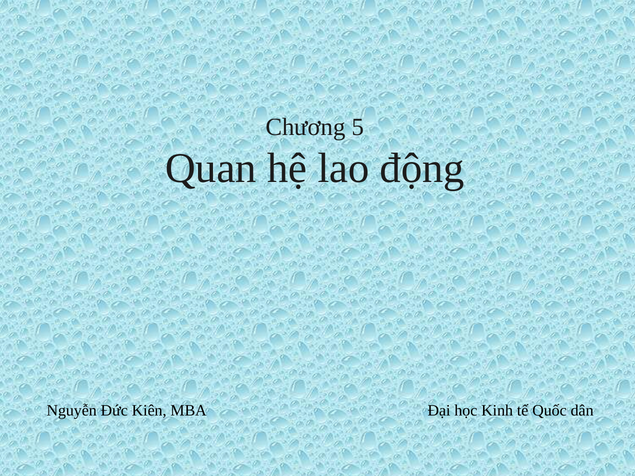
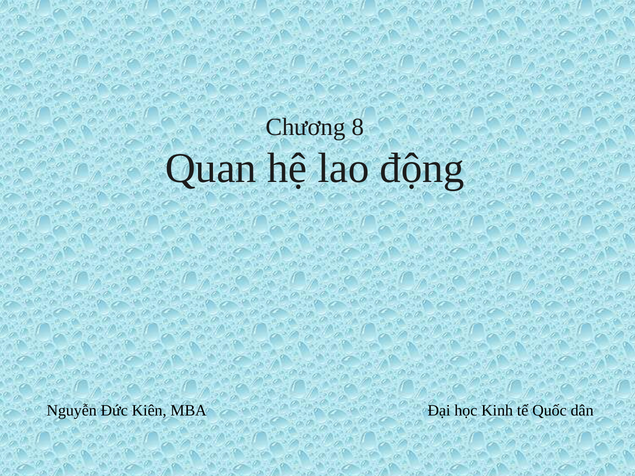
5: 5 -> 8 (358, 127)
